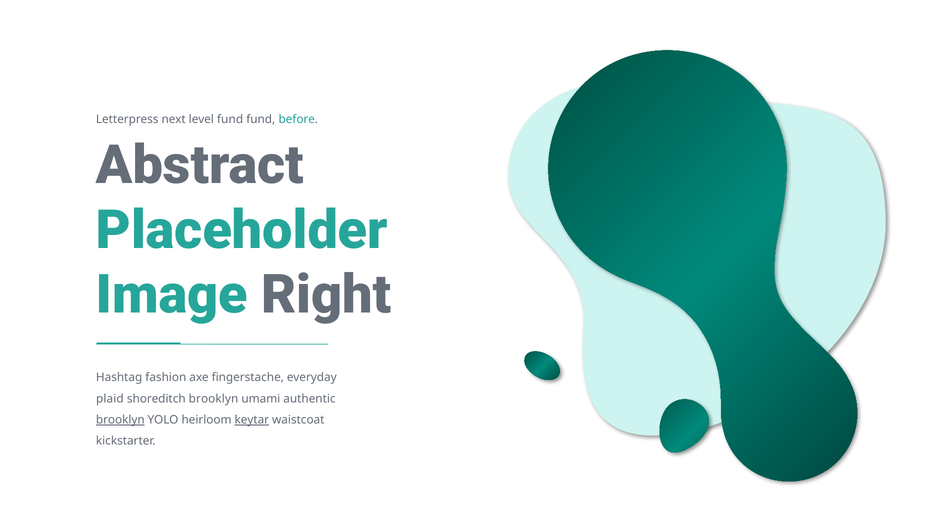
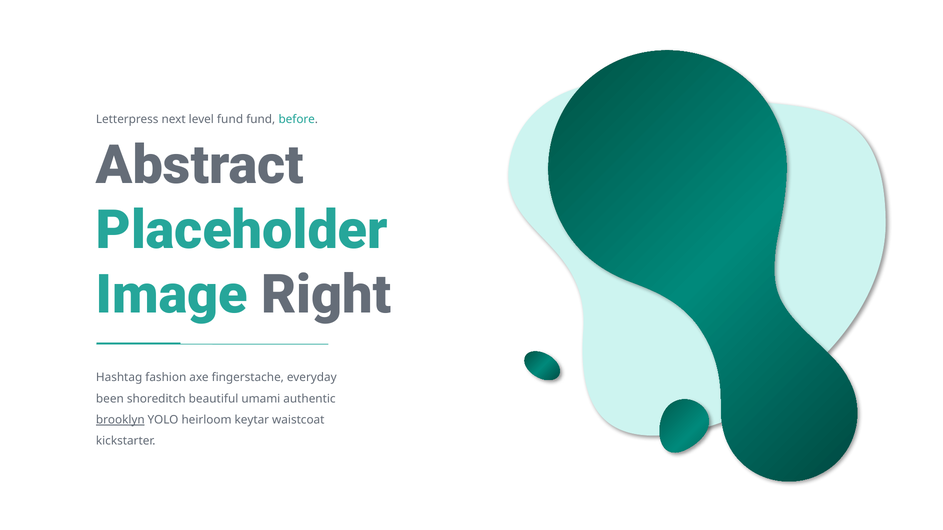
plaid: plaid -> been (110, 399)
shoreditch brooklyn: brooklyn -> beautiful (214, 399)
keytar underline: present -> none (252, 420)
